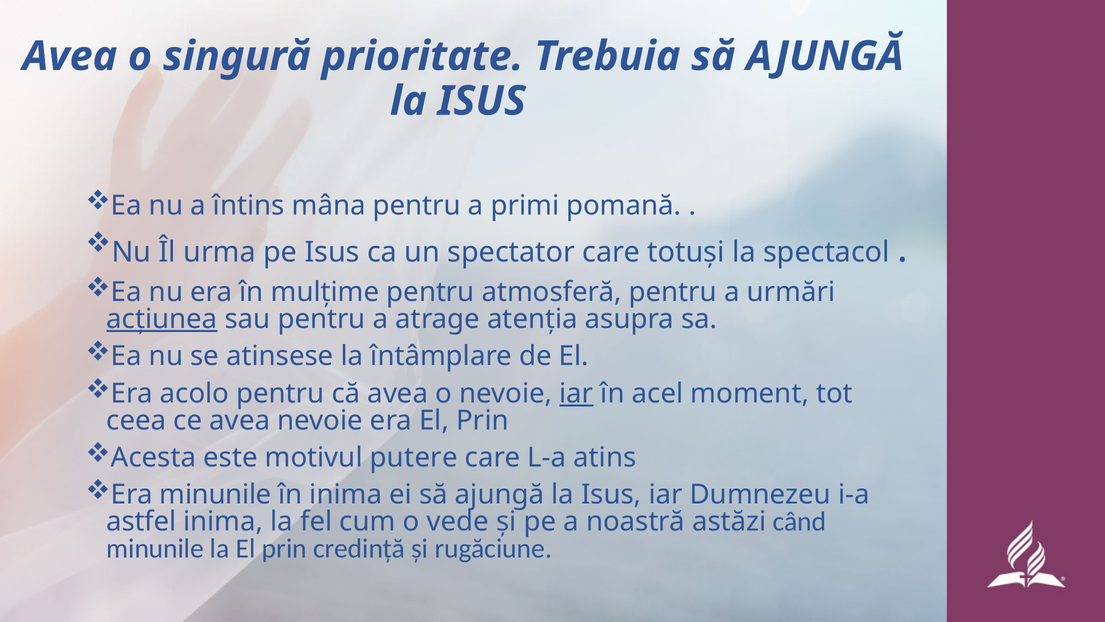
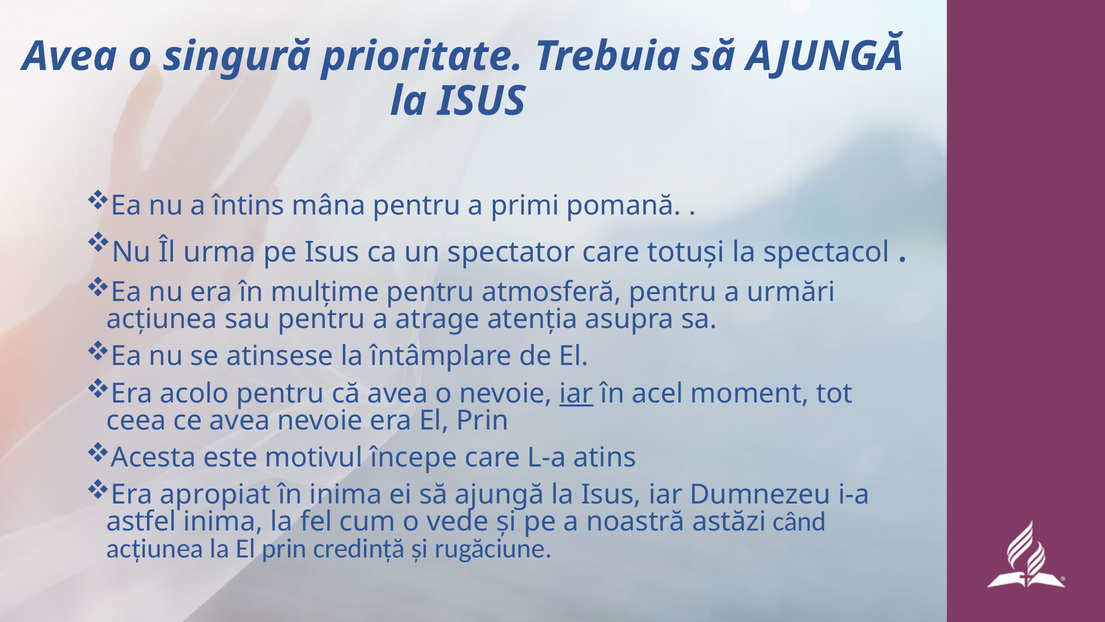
acțiunea underline: present -> none (162, 319)
putere: putere -> începe (414, 457)
Era minunile: minunile -> apropiat (215, 495)
minunile: minunile -> acțiunea (155, 548)
